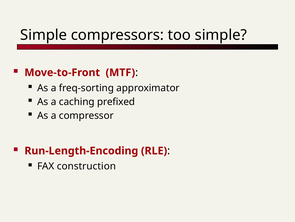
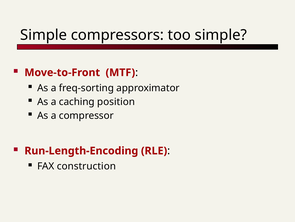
prefixed: prefixed -> position (116, 101)
